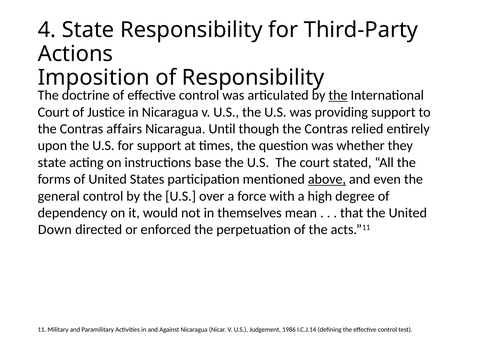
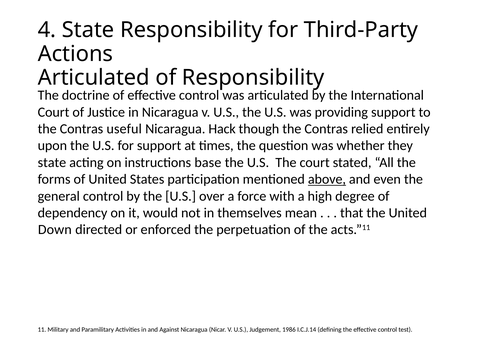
Imposition: Imposition -> Articulated (94, 77)
the underline: present -> none (338, 95)
affairs: affairs -> useful (124, 129)
Until: Until -> Hack (222, 129)
